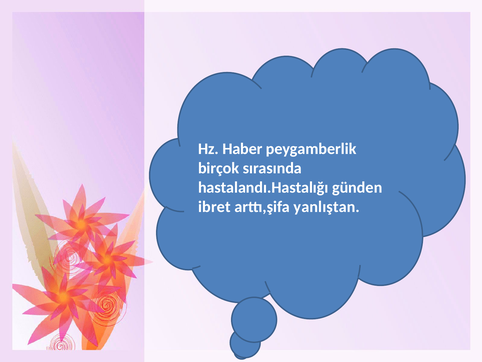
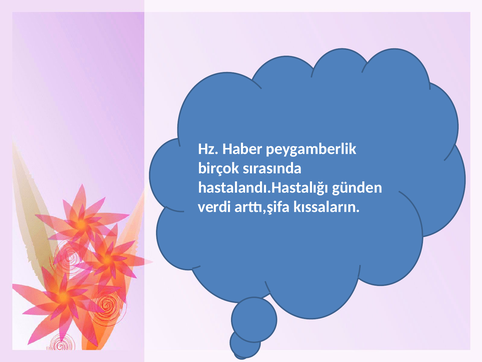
ibret: ibret -> verdi (215, 206)
yanlıştan: yanlıştan -> kıssaların (327, 206)
